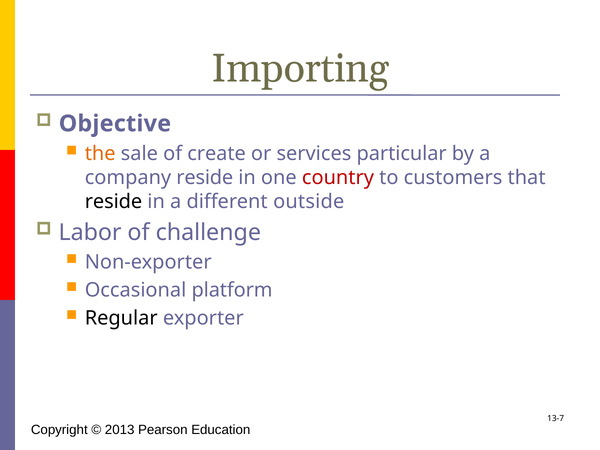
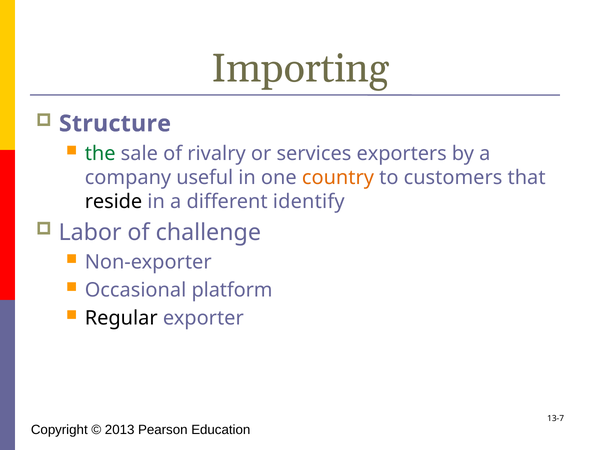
Objective: Objective -> Structure (115, 124)
the colour: orange -> green (100, 153)
create: create -> rivalry (217, 153)
particular: particular -> exporters (402, 153)
company reside: reside -> useful (205, 177)
country colour: red -> orange (338, 177)
outside: outside -> identify (309, 201)
